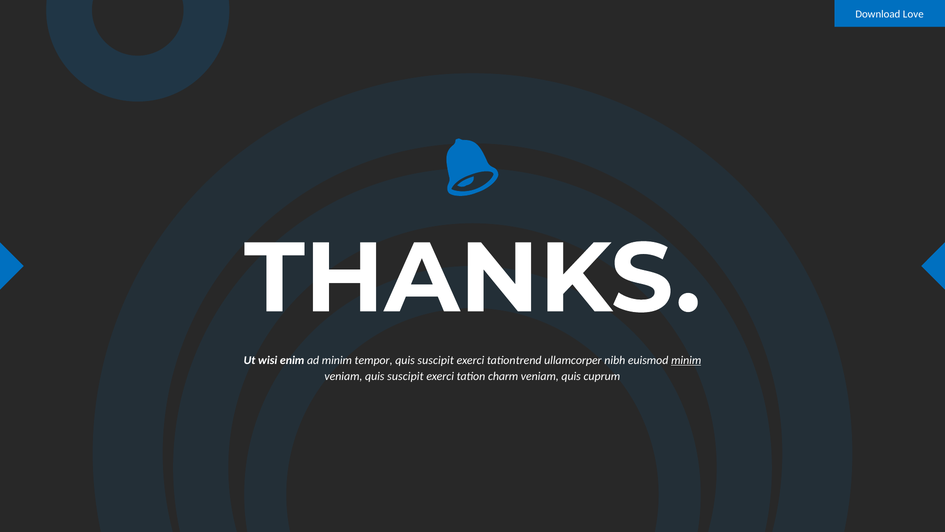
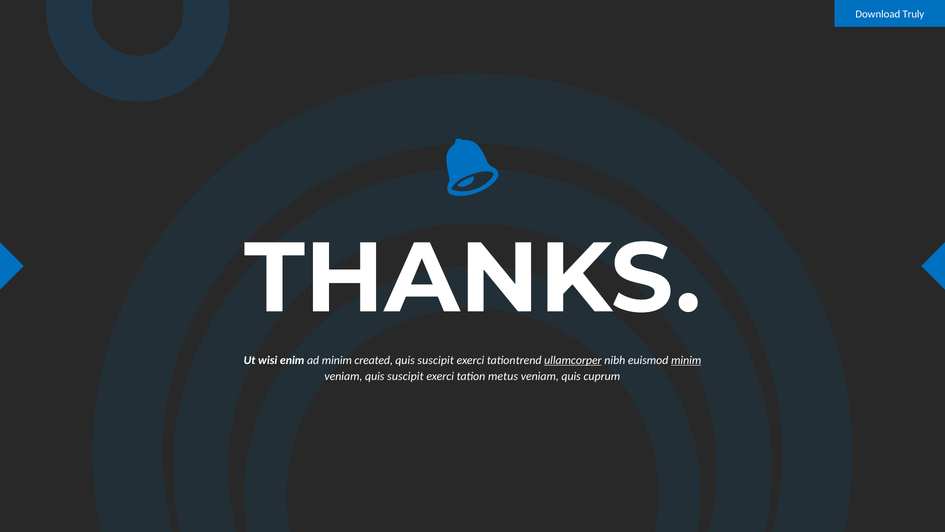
Love: Love -> Truly (913, 14)
tempor: tempor -> created (374, 360)
ullamcorper underline: none -> present (573, 360)
charm: charm -> metus (503, 376)
